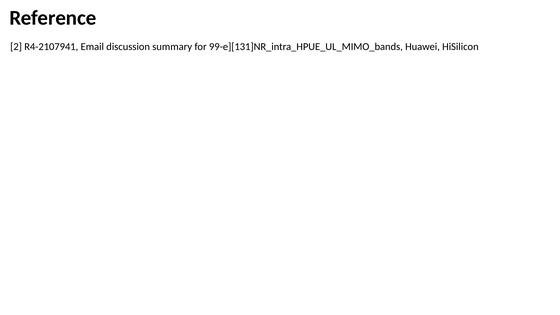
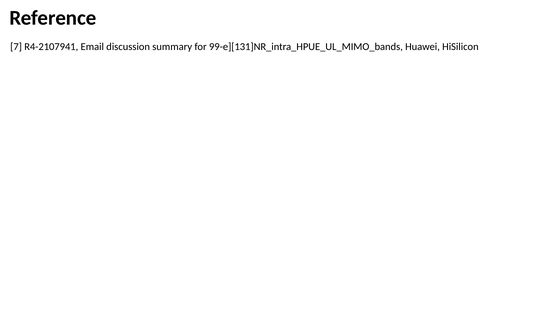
2: 2 -> 7 (16, 47)
